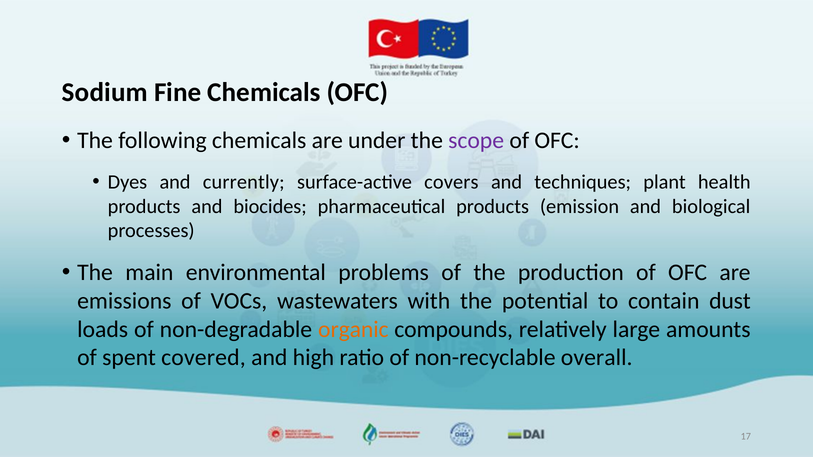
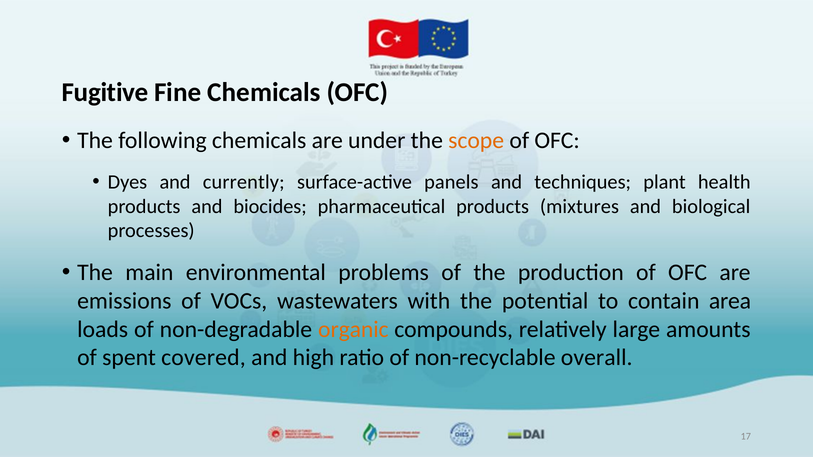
Sodium: Sodium -> Fugitive (105, 92)
scope colour: purple -> orange (476, 141)
covers: covers -> panels (451, 182)
emission: emission -> mixtures (579, 206)
dust: dust -> area (730, 301)
